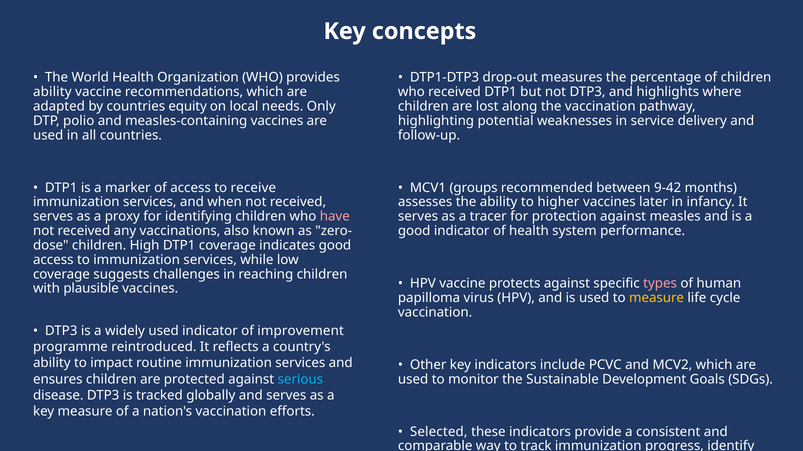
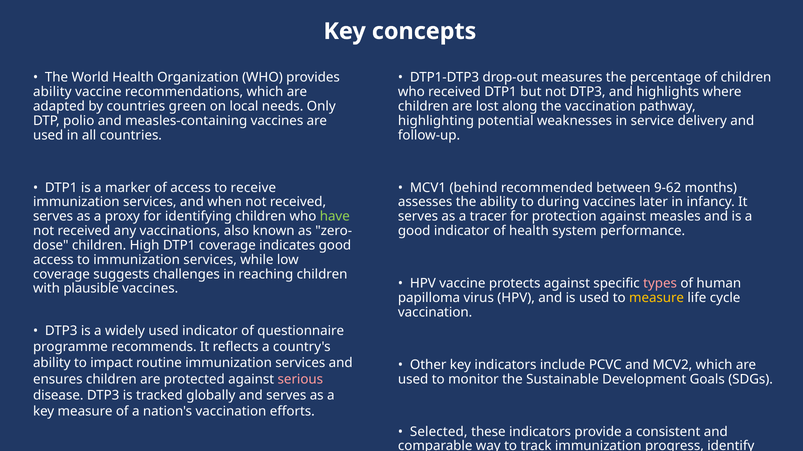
equity: equity -> green (188, 106)
groups: groups -> behind (474, 188)
9-42: 9-42 -> 9-62 (668, 188)
higher: higher -> during (558, 202)
have colour: pink -> light green (335, 217)
improvement: improvement -> questionnaire (301, 332)
reintroduced: reintroduced -> recommends (154, 348)
serious colour: light blue -> pink (300, 380)
